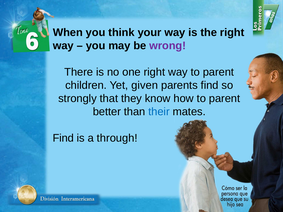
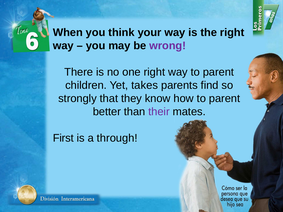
given: given -> takes (145, 85)
their colour: blue -> purple (159, 112)
Find: Find -> First (63, 138)
